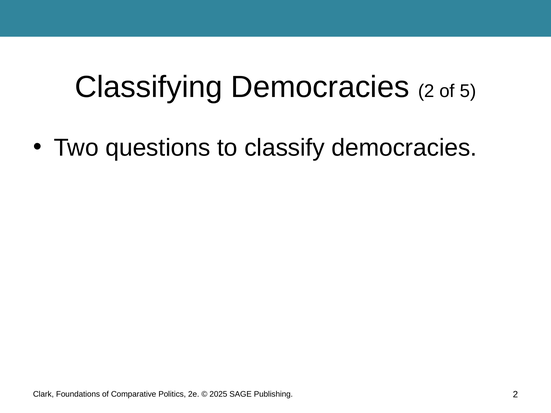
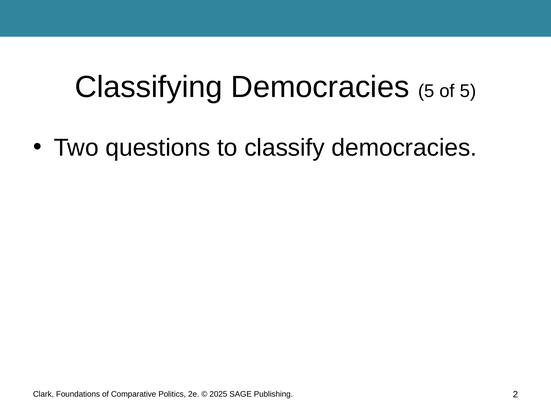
Democracies 2: 2 -> 5 (426, 91)
